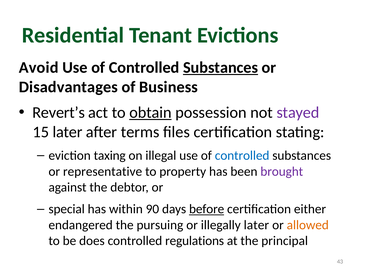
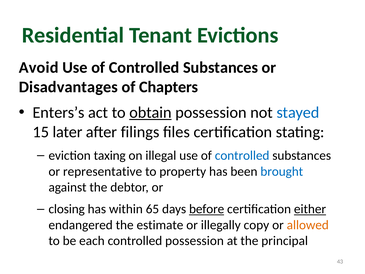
Substances underline: present -> none (221, 67)
Business: Business -> Chapters (169, 87)
Revert’s: Revert’s -> Enters’s (59, 112)
stayed colour: purple -> blue (298, 112)
terms: terms -> filings (140, 132)
brought colour: purple -> blue (282, 171)
special: special -> closing (67, 209)
90: 90 -> 65 (152, 209)
either underline: none -> present (310, 209)
pursuing: pursuing -> estimate (160, 225)
illegally later: later -> copy (256, 225)
does: does -> each (92, 241)
controlled regulations: regulations -> possession (195, 241)
